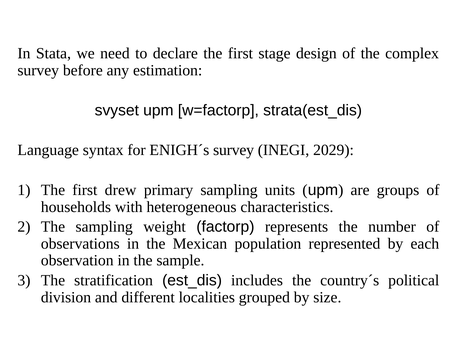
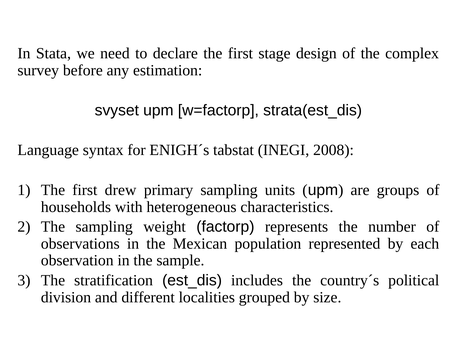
ENIGH´s survey: survey -> tabstat (233, 150)
2029: 2029 -> 2008 (334, 150)
